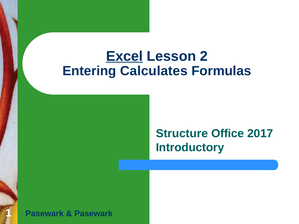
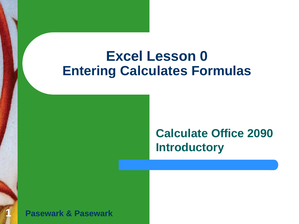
Excel underline: present -> none (124, 56)
2: 2 -> 0 (204, 56)
Structure: Structure -> Calculate (182, 134)
2017: 2017 -> 2090 (260, 134)
